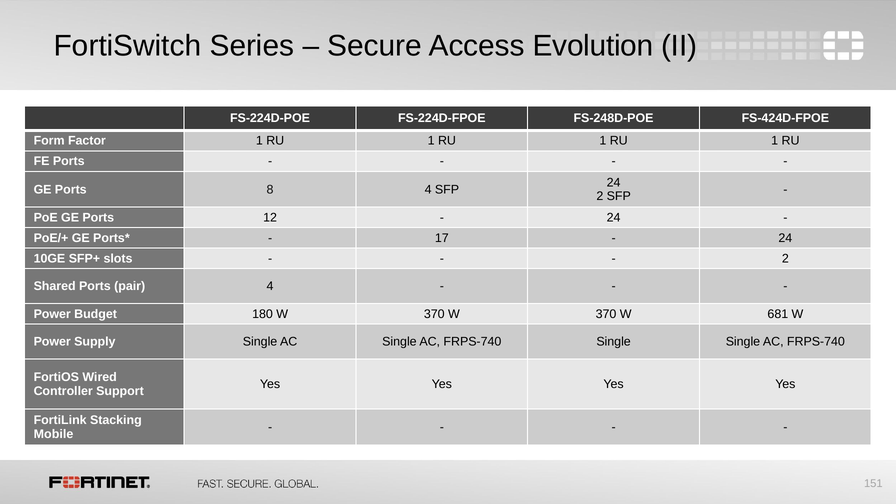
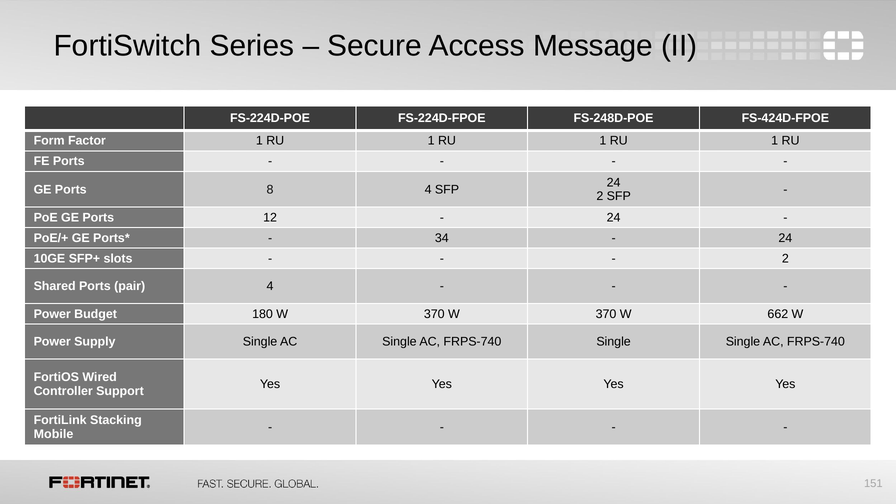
Evolution: Evolution -> Message (593, 46)
17: 17 -> 34 (442, 238)
681: 681 -> 662 (778, 314)
